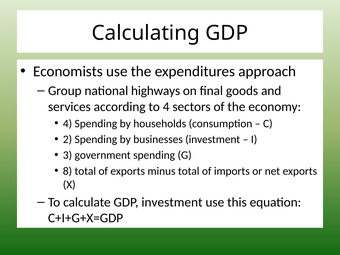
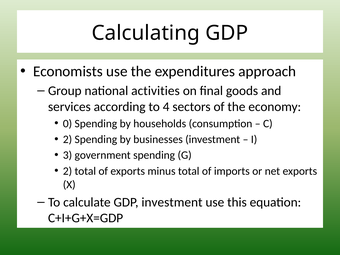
highways: highways -> activities (155, 91)
4: 4 -> 0 (67, 124)
8: 8 -> 2 (67, 171)
